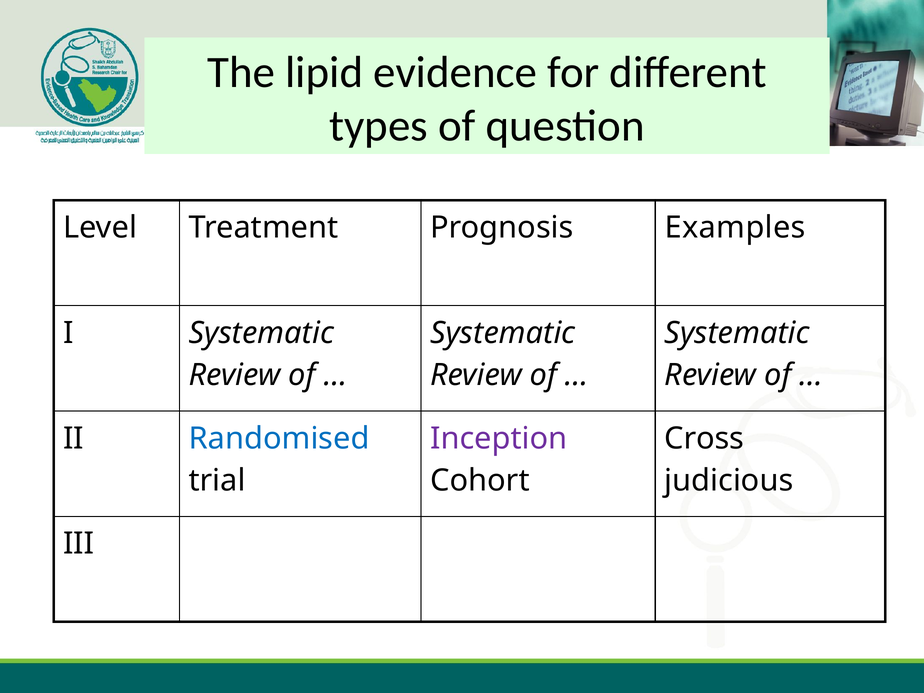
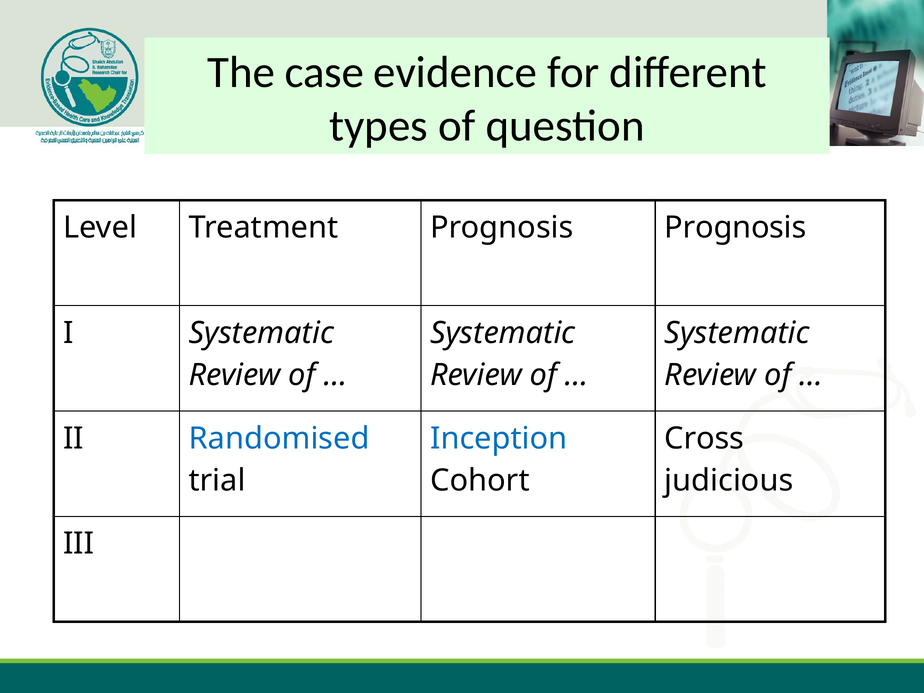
lipid: lipid -> case (324, 72)
Prognosis Examples: Examples -> Prognosis (735, 228)
Inception colour: purple -> blue (499, 438)
